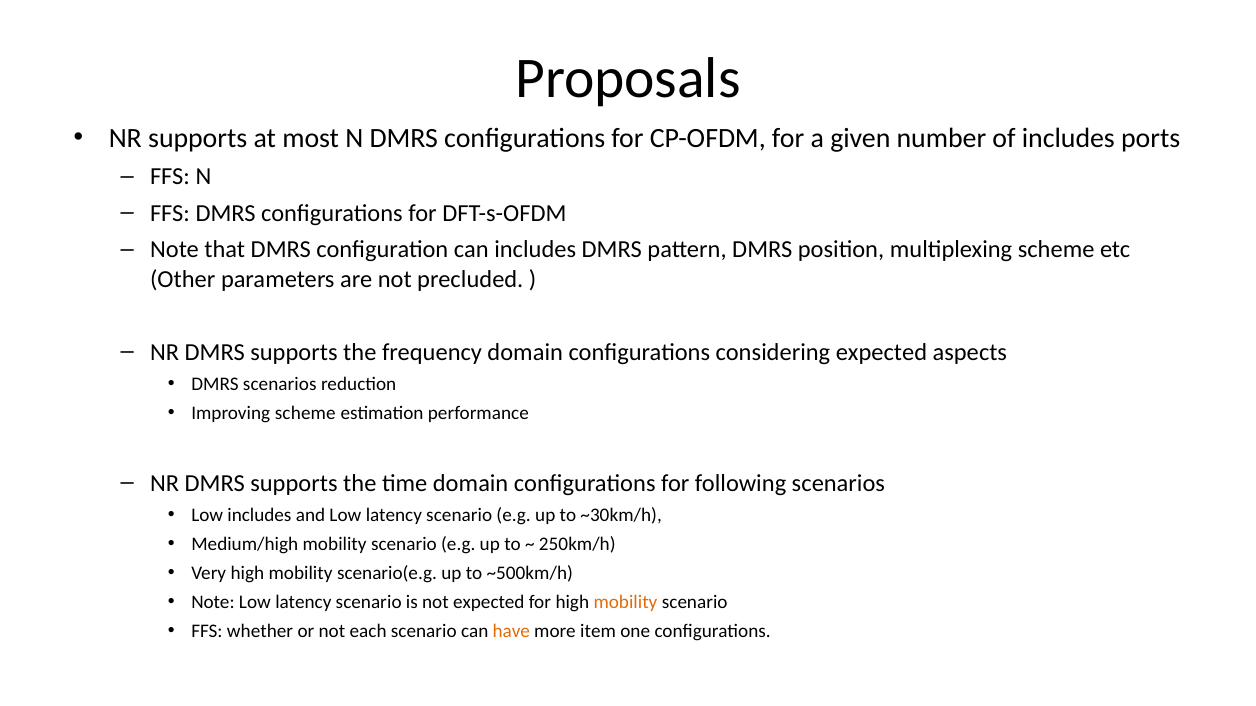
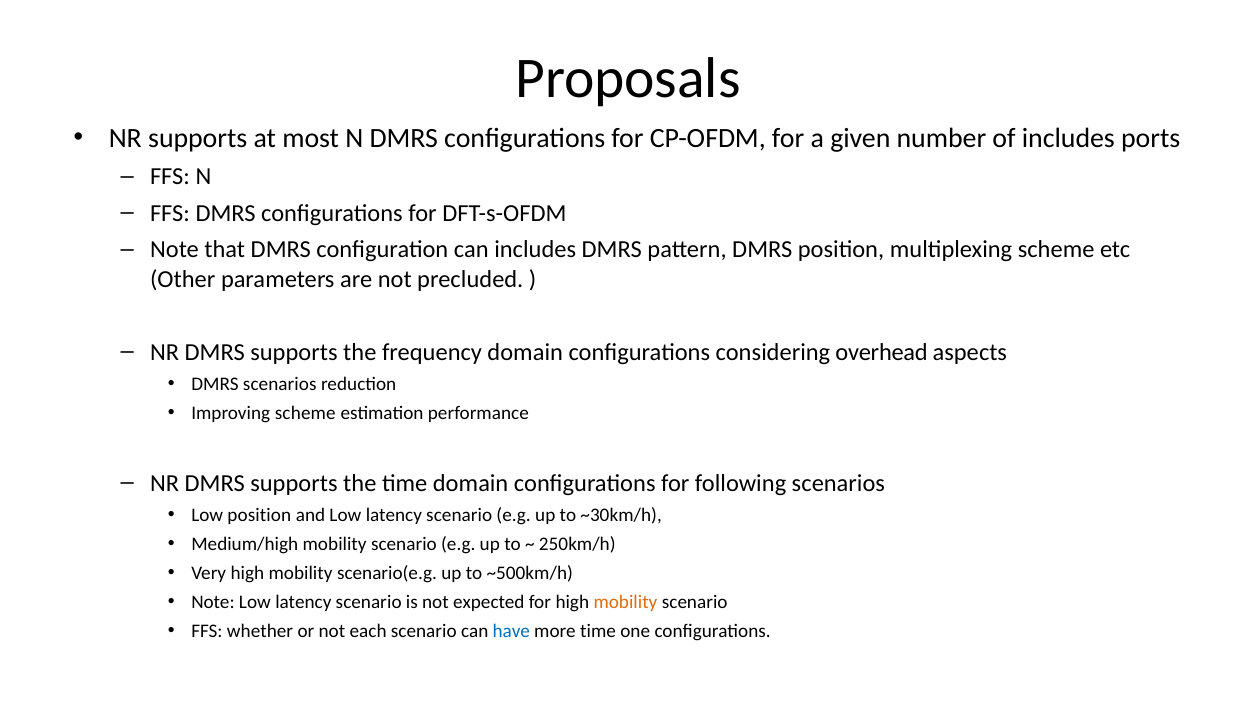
considering expected: expected -> overhead (882, 353)
Low includes: includes -> position (259, 516)
have colour: orange -> blue (511, 631)
more item: item -> time (598, 631)
